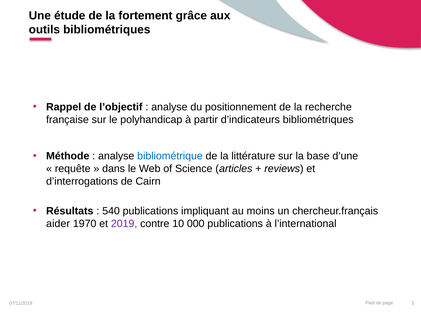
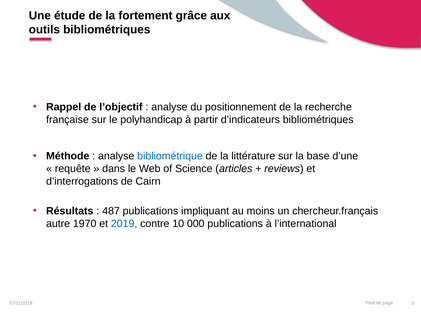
540: 540 -> 487 (111, 211)
aider: aider -> autre (58, 223)
2019 colour: purple -> blue (124, 223)
